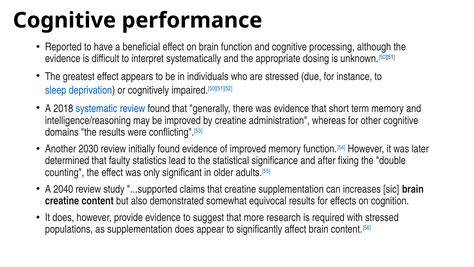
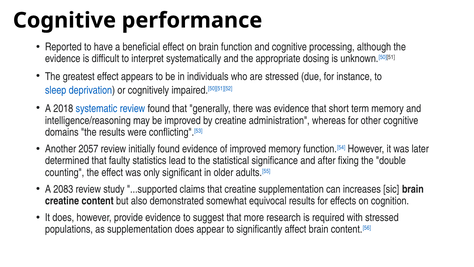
2030: 2030 -> 2057 (88, 149)
2040: 2040 -> 2083 (63, 189)
